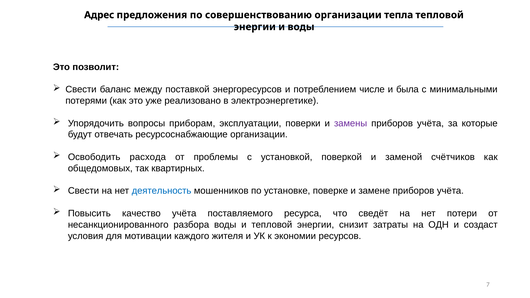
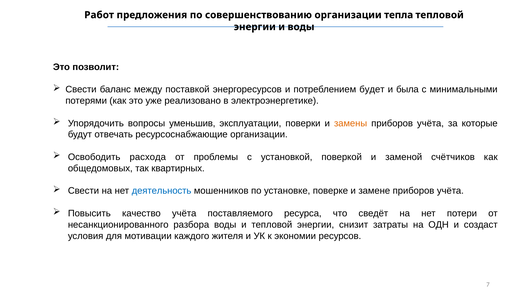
Адрес: Адрес -> Работ (99, 15)
числе: числе -> будет (372, 90)
приборам: приборам -> уменьшив (192, 123)
замены colour: purple -> orange (351, 123)
